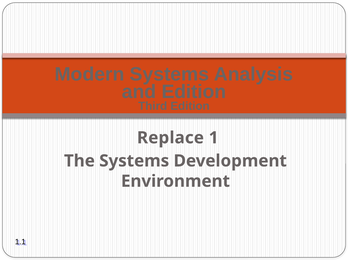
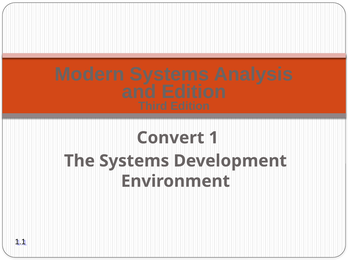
Replace: Replace -> Convert (170, 138)
